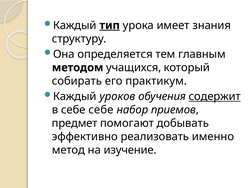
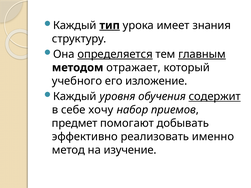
определяется underline: none -> present (115, 54)
главным underline: none -> present (202, 54)
учащихся: учащихся -> отражает (134, 68)
собирать: собирать -> учебного (77, 81)
практикум: практикум -> изложение (156, 81)
уроков: уроков -> уровня (117, 97)
себе себе: себе -> хочу (101, 110)
